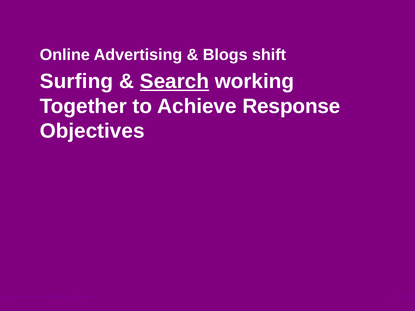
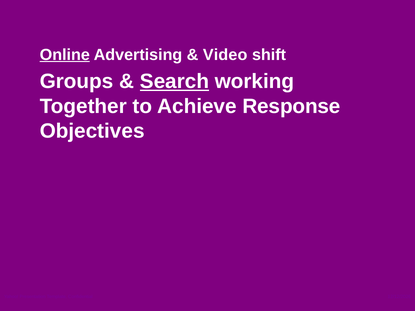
Online underline: none -> present (65, 55)
Blogs: Blogs -> Video (225, 55)
Surfing: Surfing -> Groups (77, 81)
